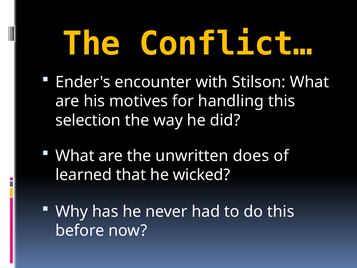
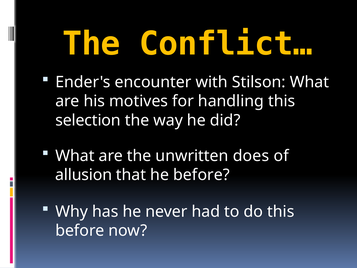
learned: learned -> allusion (84, 175)
he wicked: wicked -> before (201, 175)
